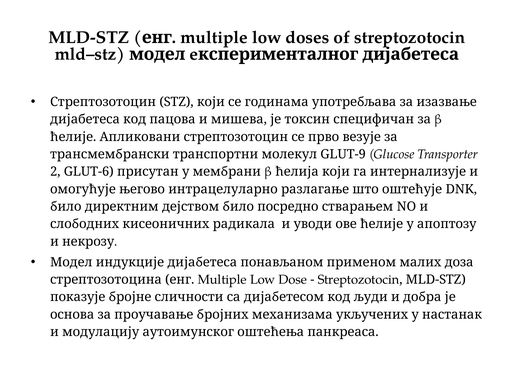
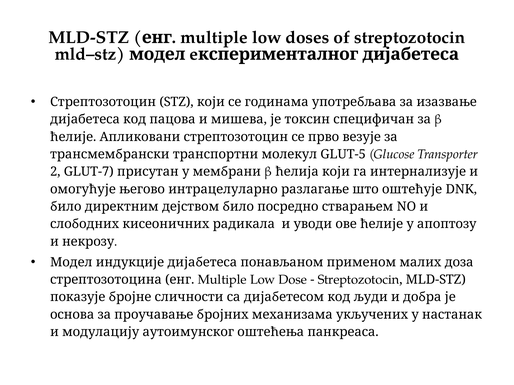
GLUT-9: GLUT-9 -> GLUT-5 (343, 154)
GLUT-6: GLUT-6 -> GLUT-7 (89, 172)
